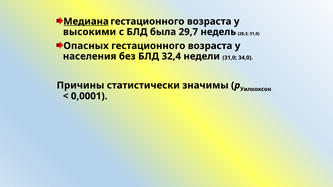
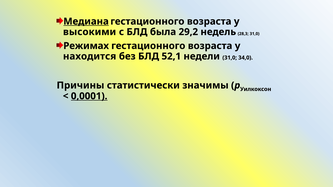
29,7: 29,7 -> 29,2 (188, 32)
Опасных: Опасных -> Режимах (86, 46)
населения: населения -> находится (90, 56)
32,4: 32,4 -> 52,1 (171, 56)
0,0001 underline: none -> present (89, 96)
